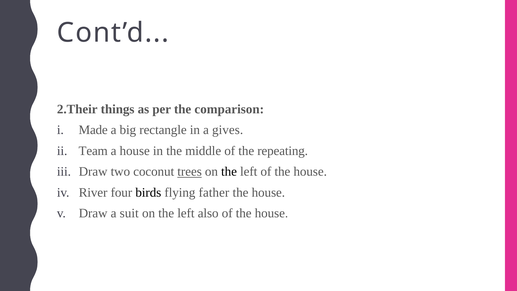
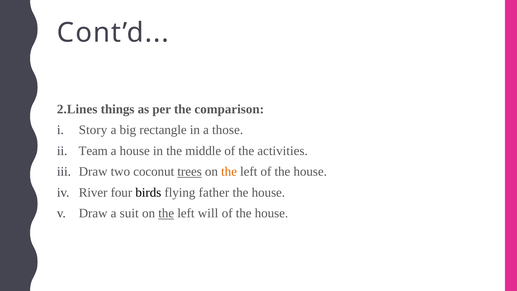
2.Their: 2.Their -> 2.Lines (77, 109)
Made: Made -> Story (93, 130)
gives: gives -> those (228, 130)
repeating: repeating -> activities (283, 151)
the colour: black -> orange (229, 172)
the underline: none -> present (166, 213)
also: also -> will (208, 213)
